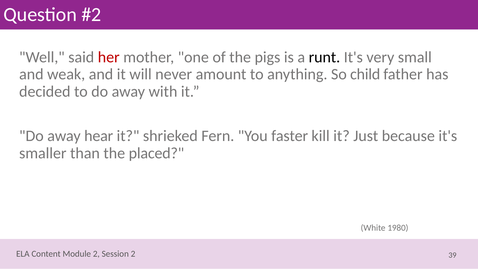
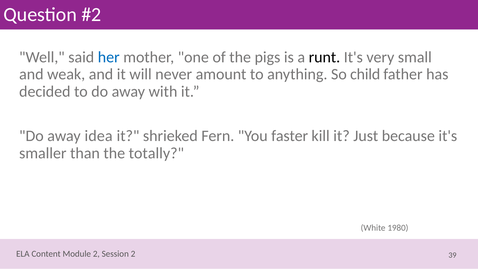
her colour: red -> blue (109, 57)
hear: hear -> idea (99, 136)
placed: placed -> totally (156, 153)
